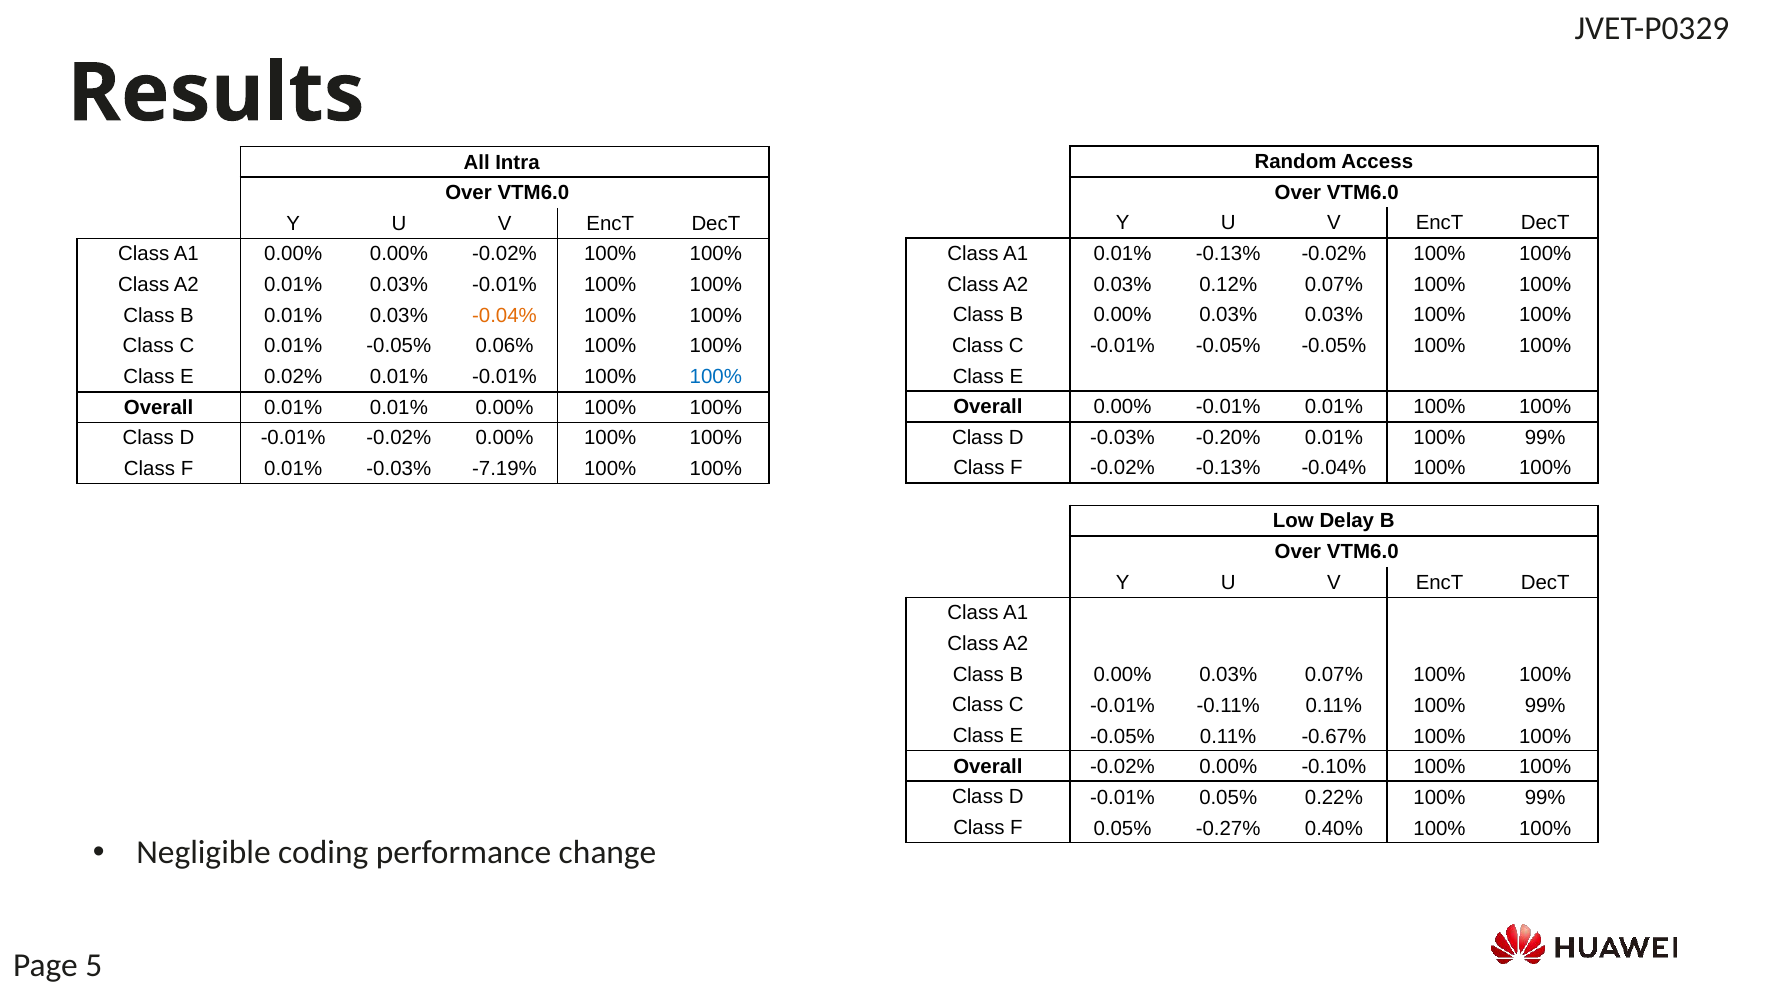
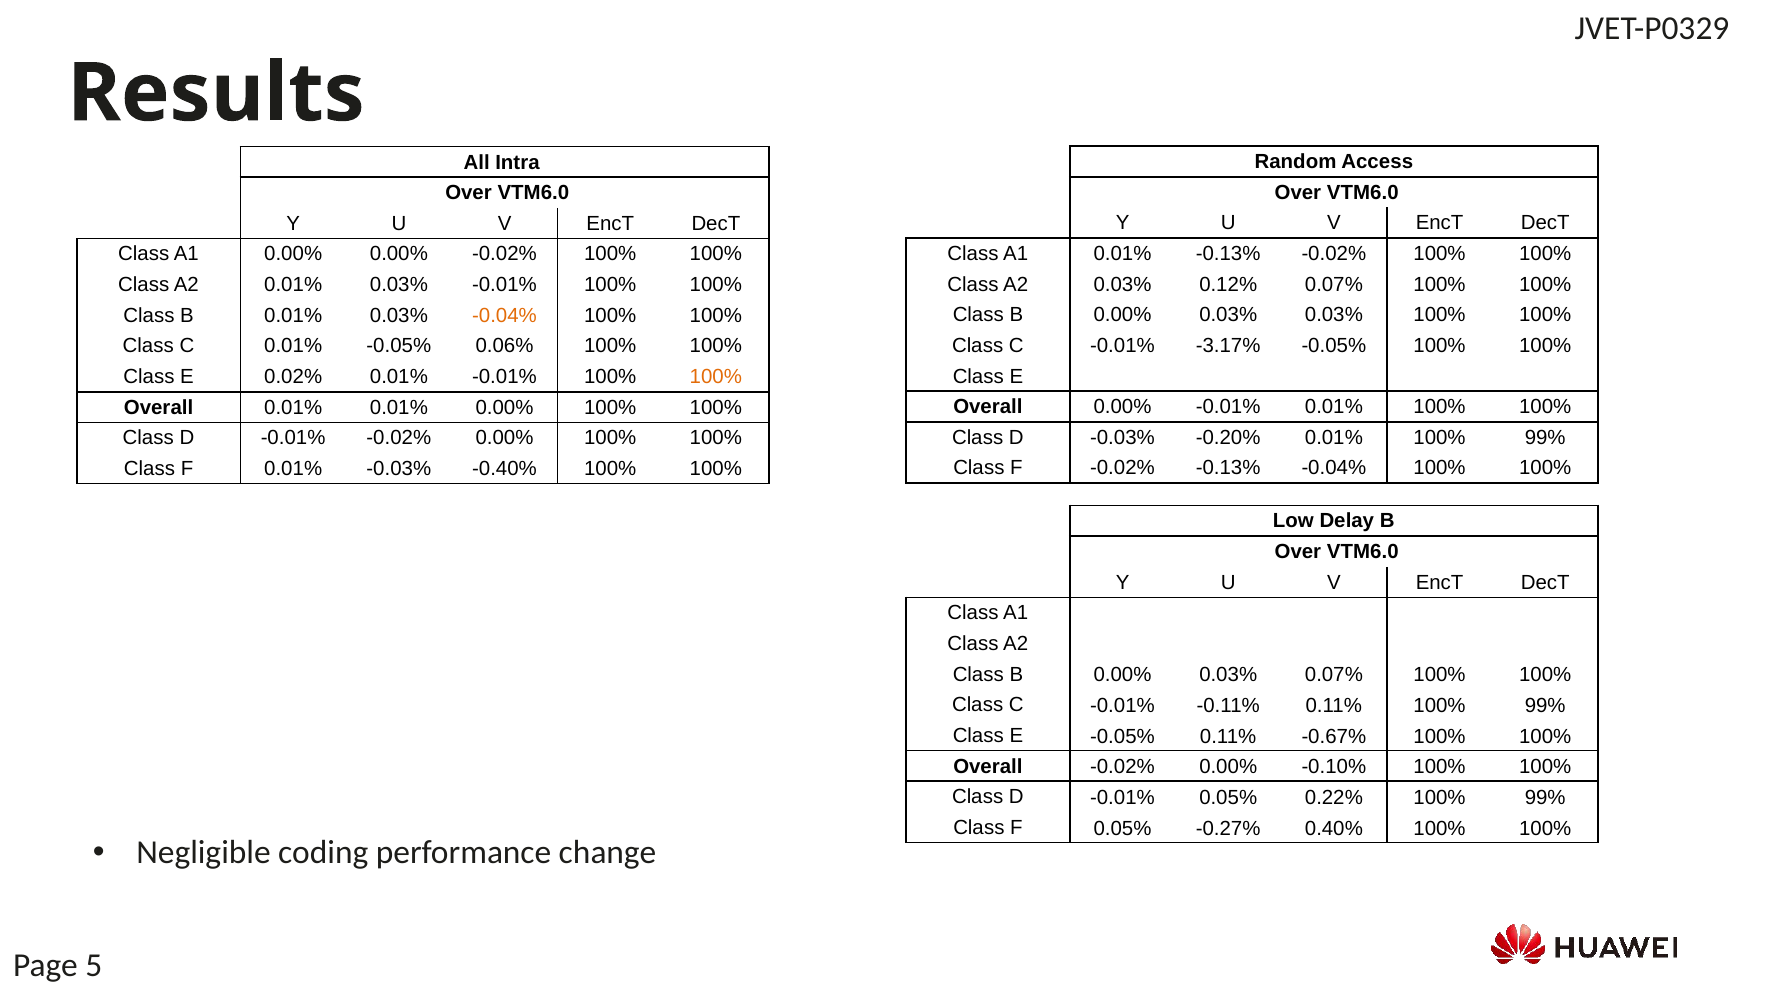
-0.01% -0.05%: -0.05% -> -3.17% (1228, 346)
100% colour: blue -> orange (716, 377)
-7.19%: -7.19% -> -0.40% (505, 469)
